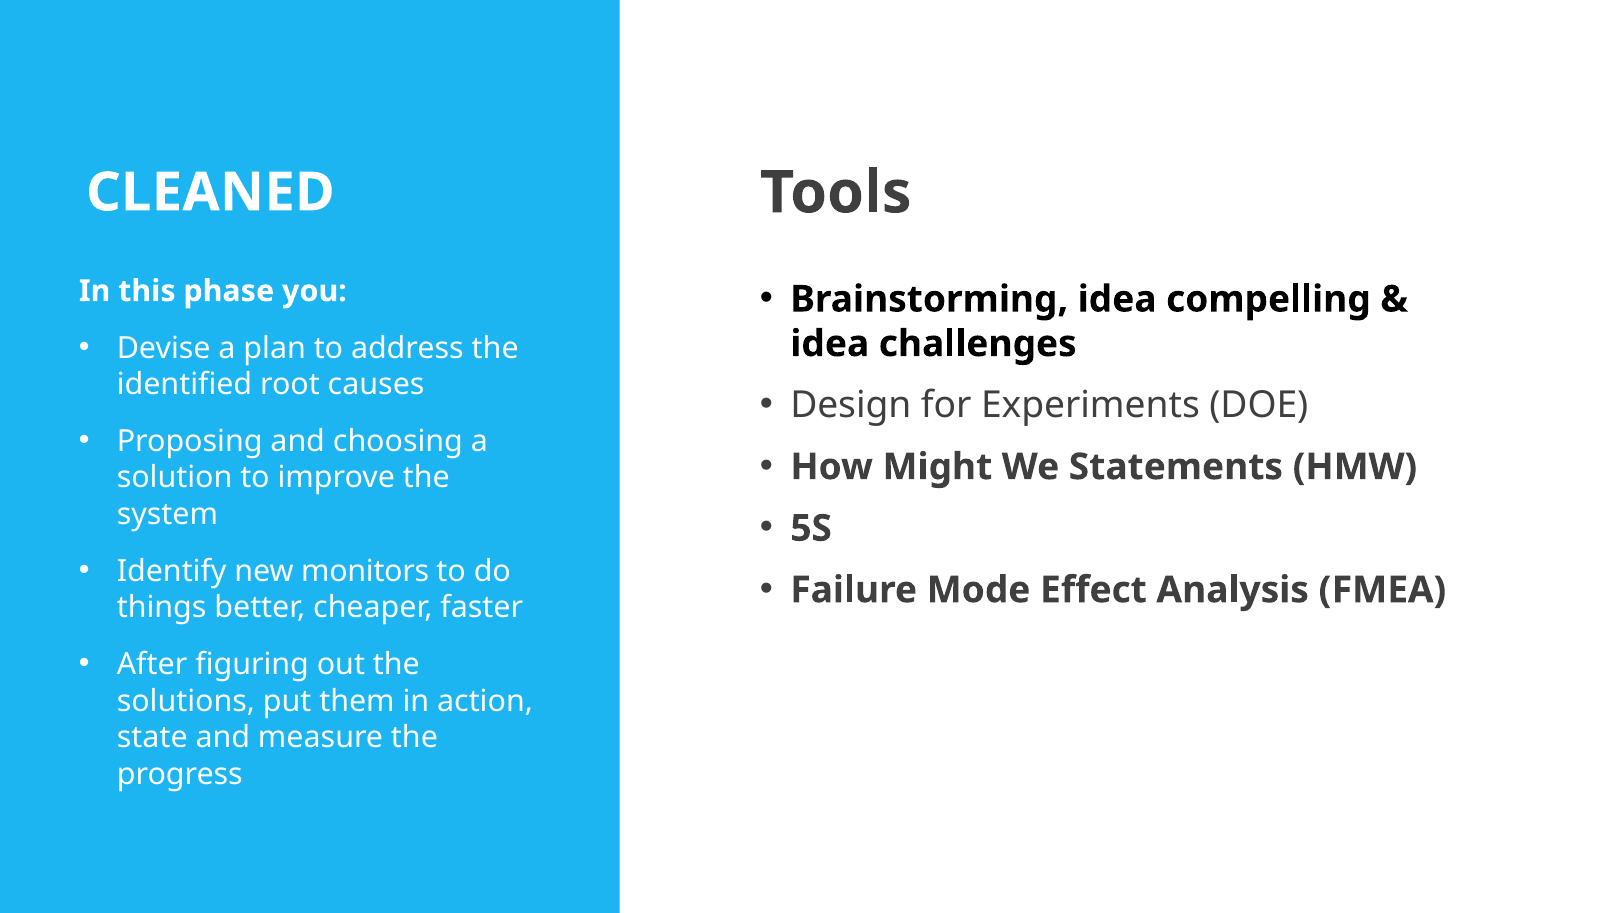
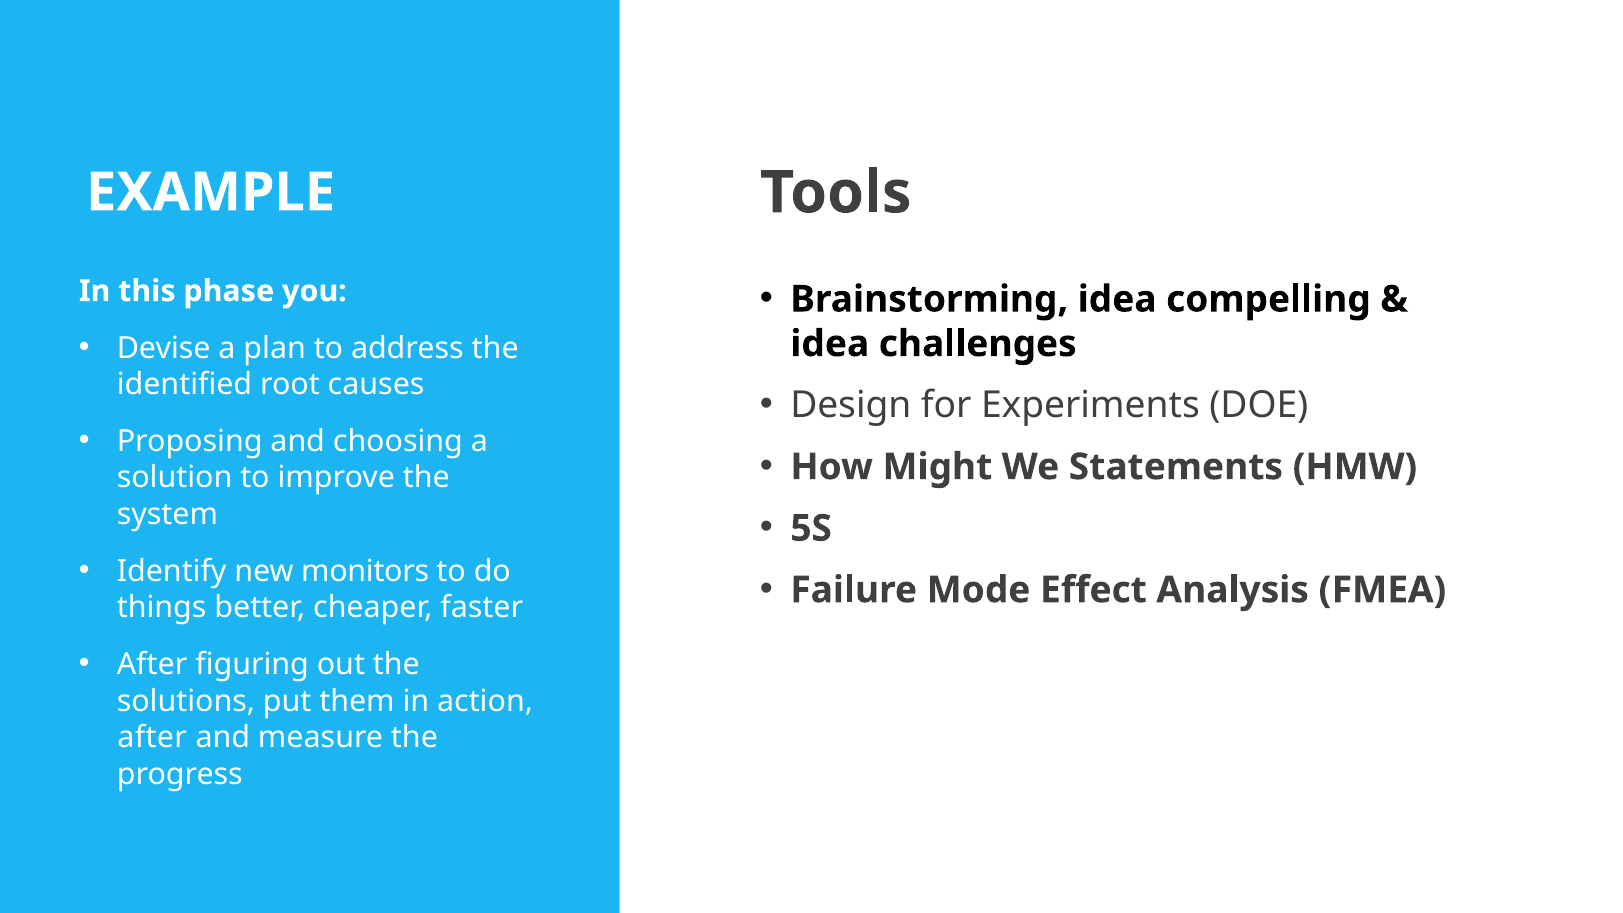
CLEANED: CLEANED -> EXAMPLE (211, 192)
state: state -> after (152, 738)
